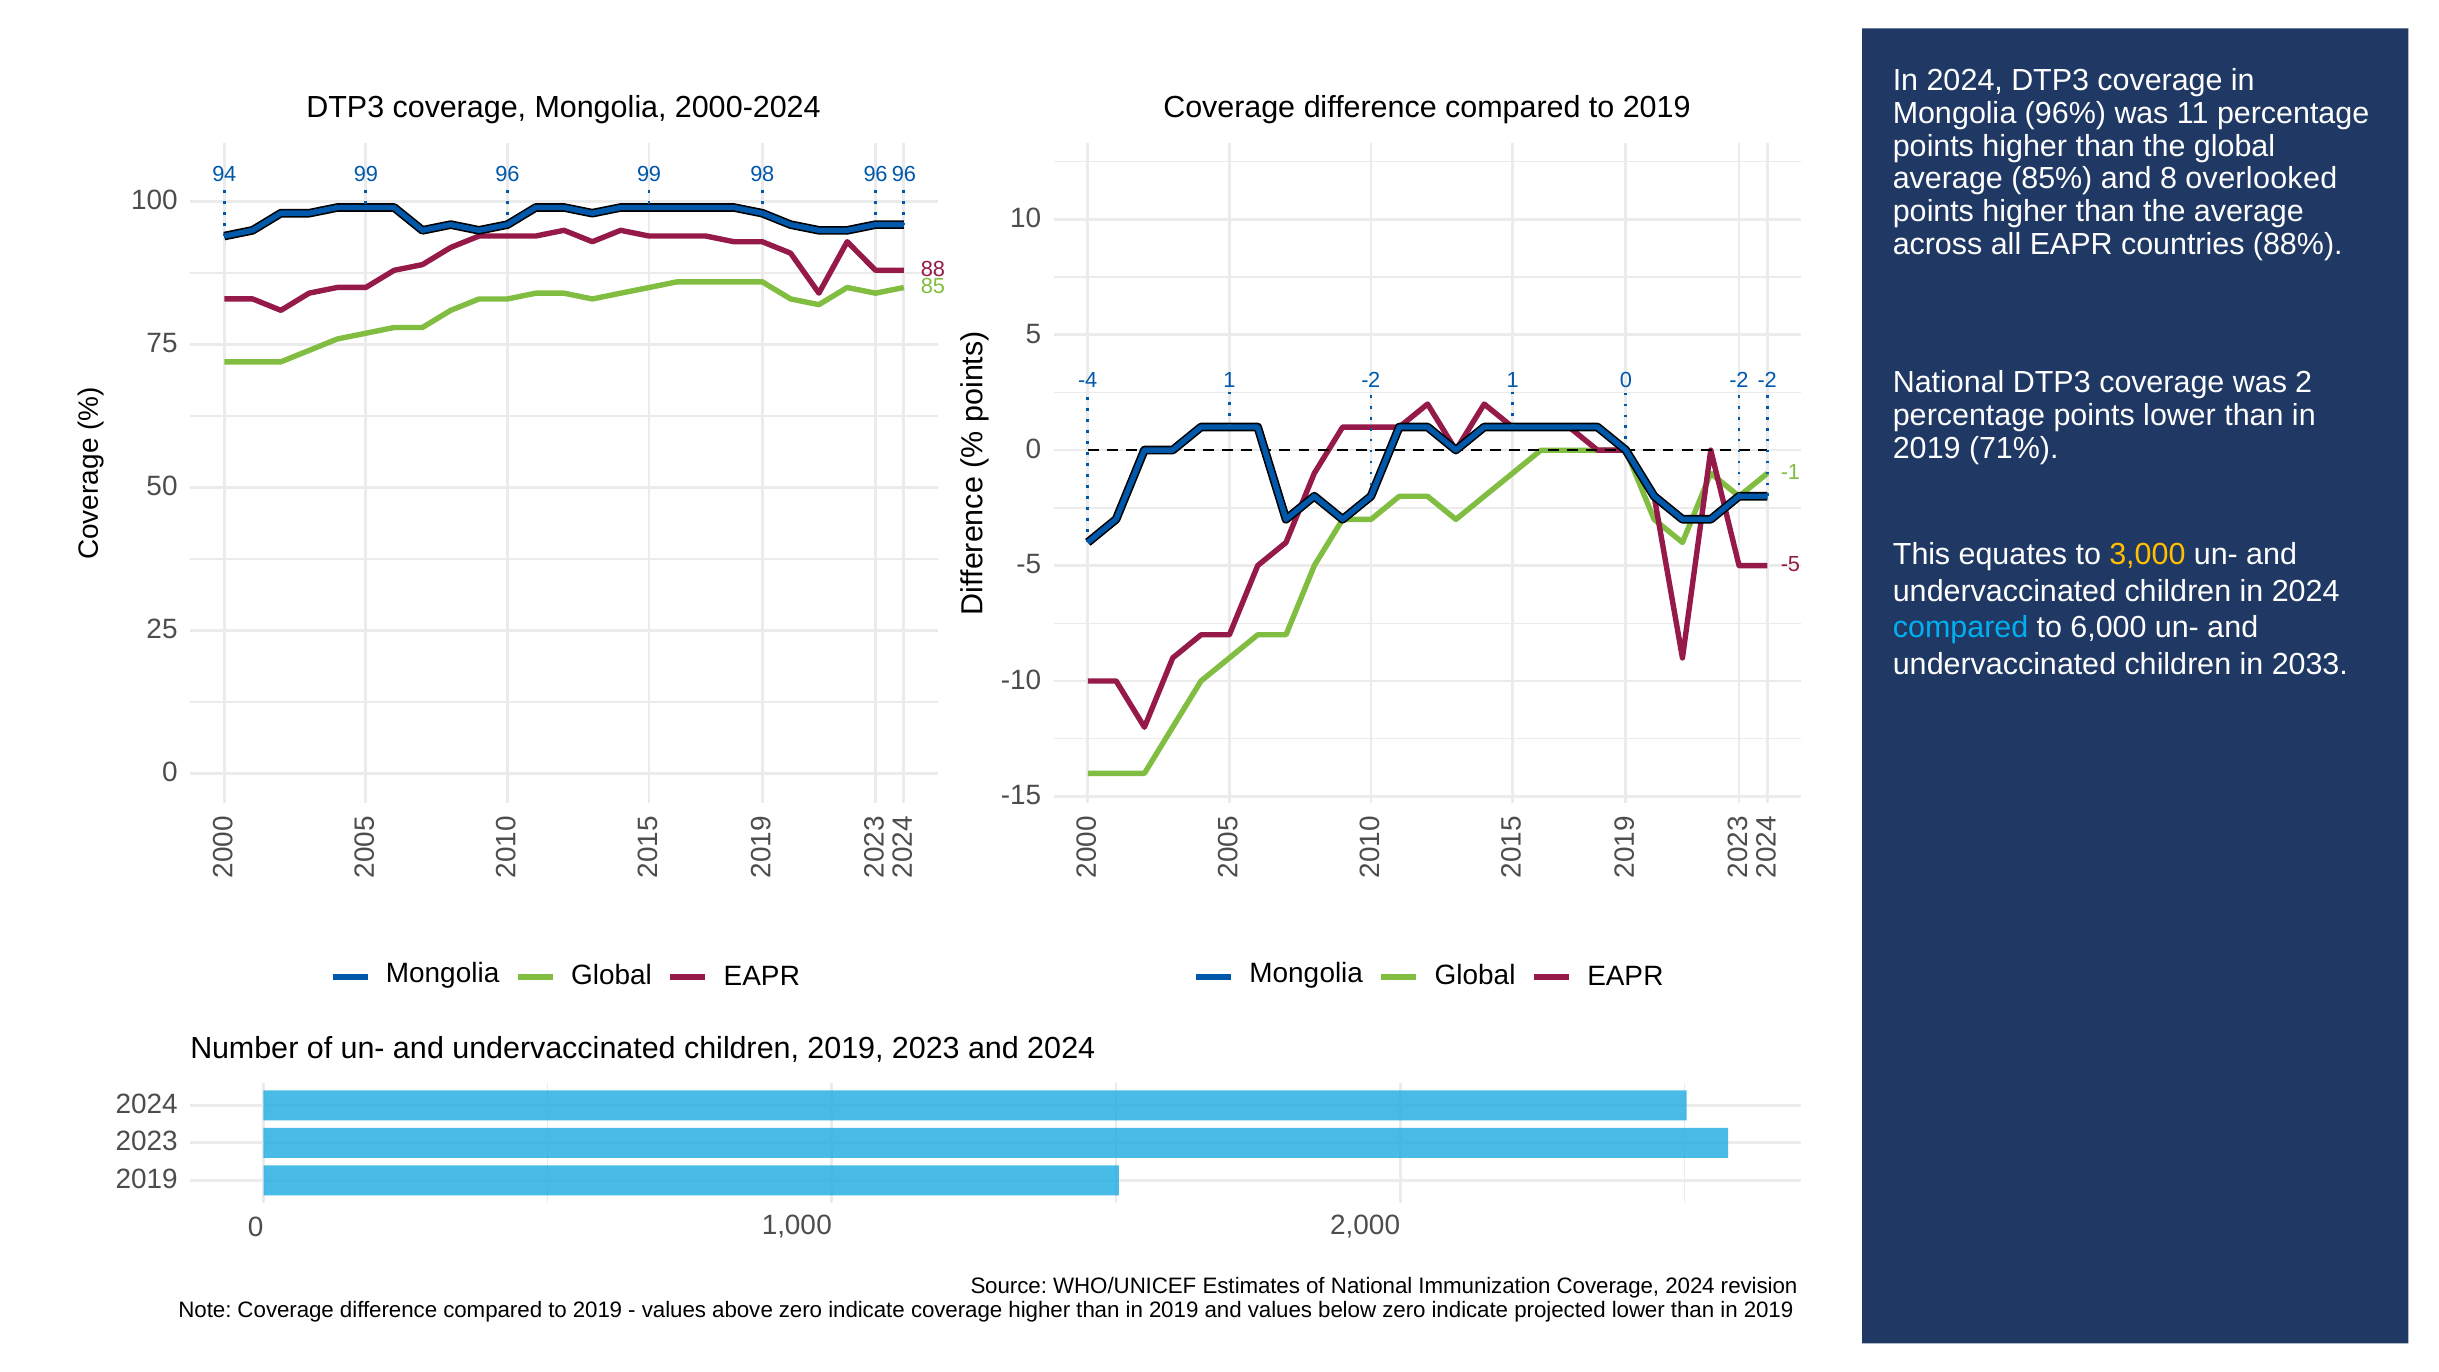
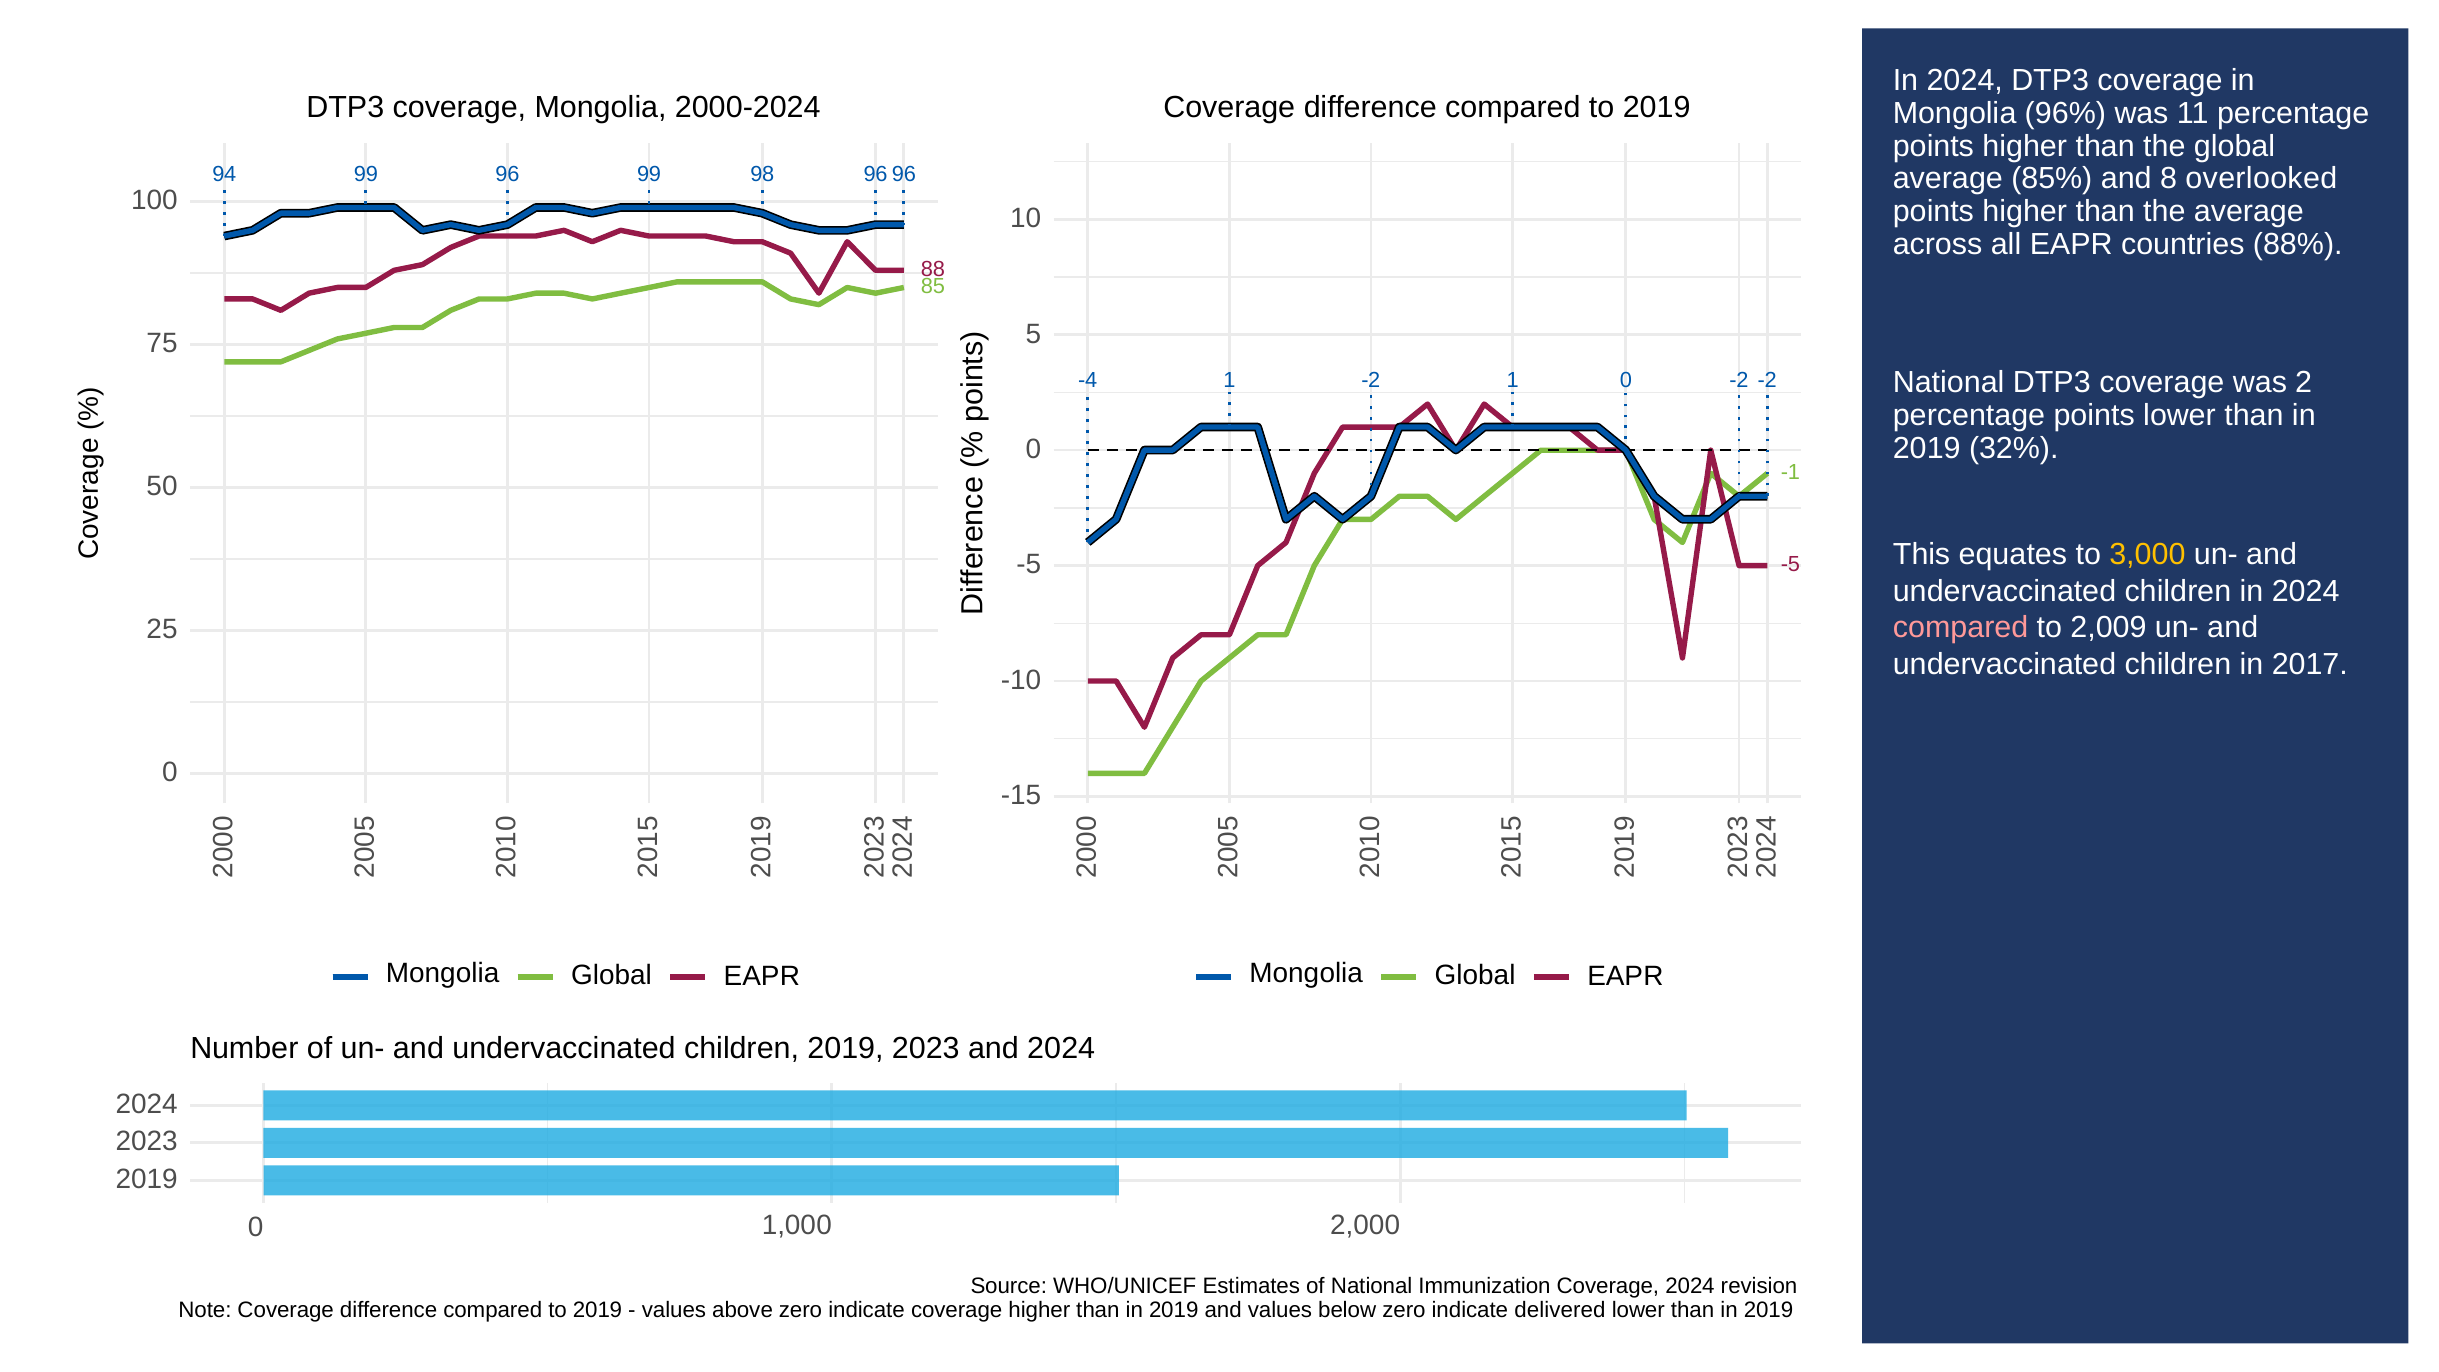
71%: 71% -> 32% (2014, 448)
compared colour: light blue -> pink (1961, 628)
6,000: 6,000 -> 2,009 (2108, 628)
2033: 2033 -> 2017 (2310, 664)
projected: projected -> delivered (1560, 1310)
